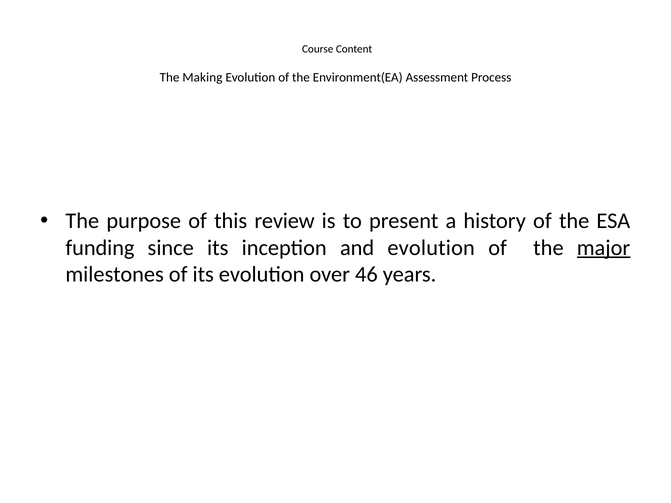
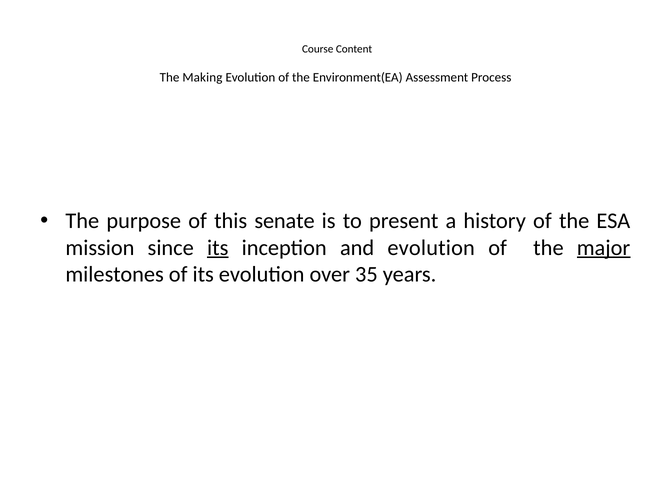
review: review -> senate (285, 221)
funding: funding -> mission (100, 248)
its underline: none -> present (218, 248)
46: 46 -> 35 (366, 275)
